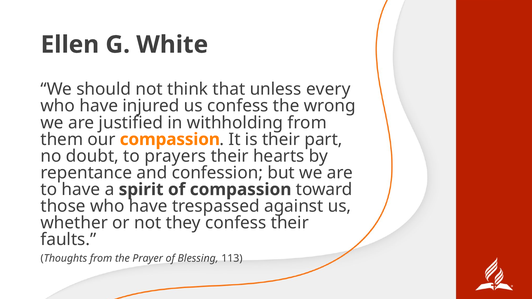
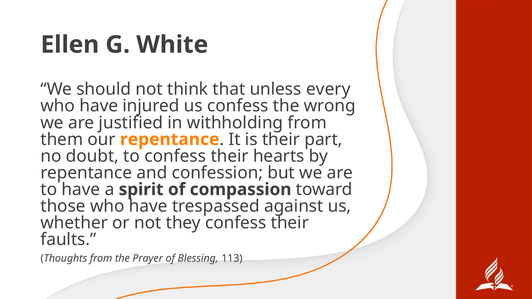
our compassion: compassion -> repentance (170, 139)
to prayers: prayers -> confess (175, 156)
